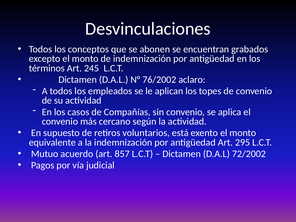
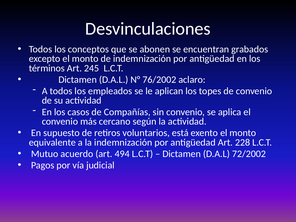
295: 295 -> 228 (243, 142)
857: 857 -> 494 (122, 154)
